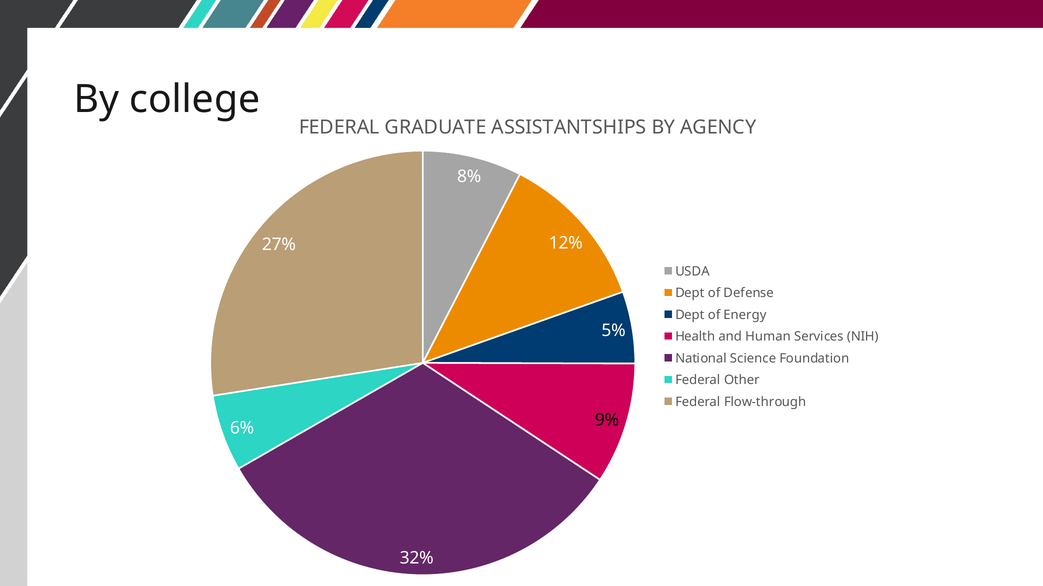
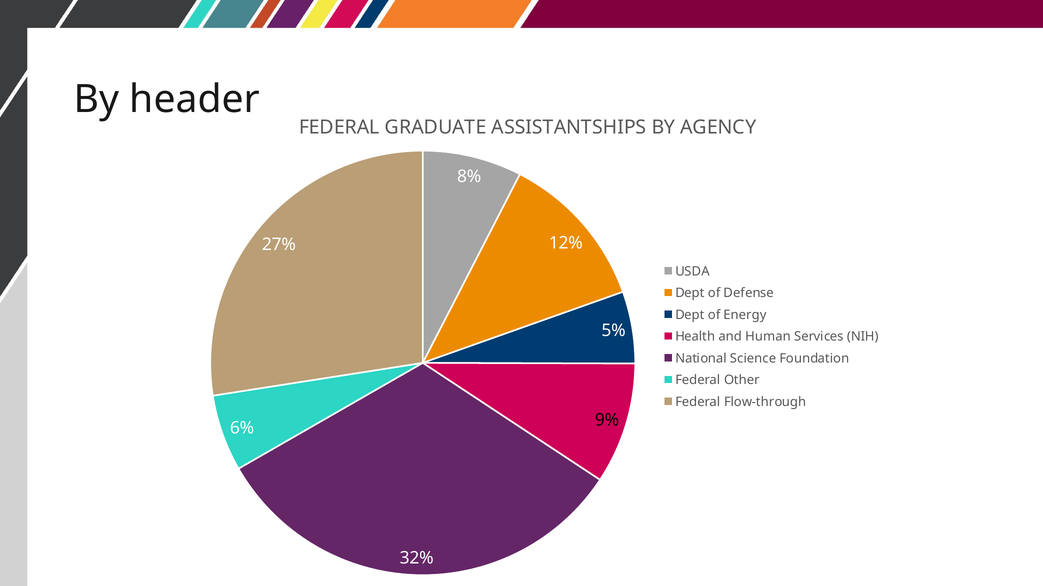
college: college -> header (195, 99)
